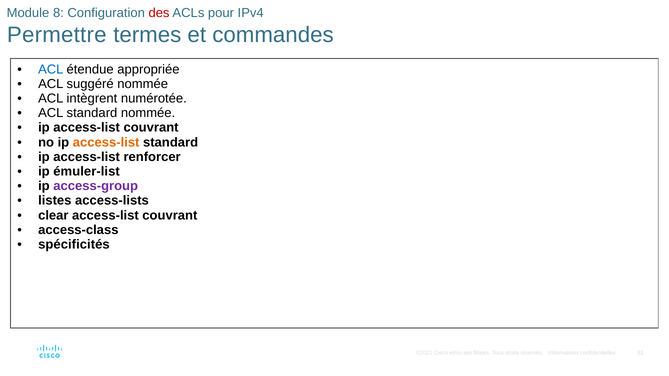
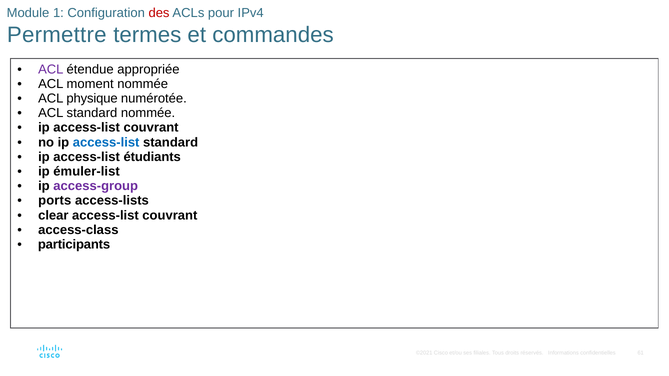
8: 8 -> 1 (58, 13)
ACL colour: blue -> purple (51, 69)
suggéré: suggéré -> moment (90, 84)
intègrent: intègrent -> physique (92, 99)
access-list colour: orange -> blue (106, 142)
renforcer: renforcer -> étudiants (152, 157)
listes: listes -> ports (55, 201)
spécificités: spécificités -> participants (74, 245)
